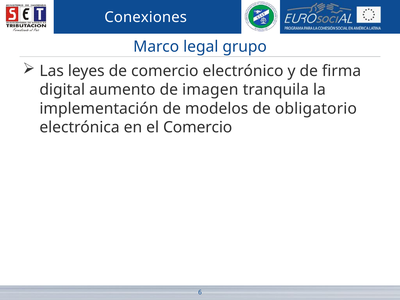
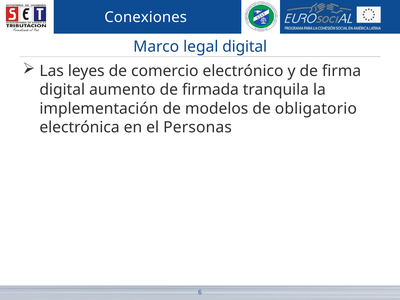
legal grupo: grupo -> digital (245, 47)
imagen: imagen -> firmada (210, 90)
el Comercio: Comercio -> Personas (198, 127)
